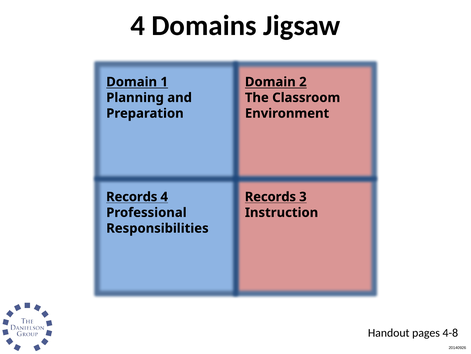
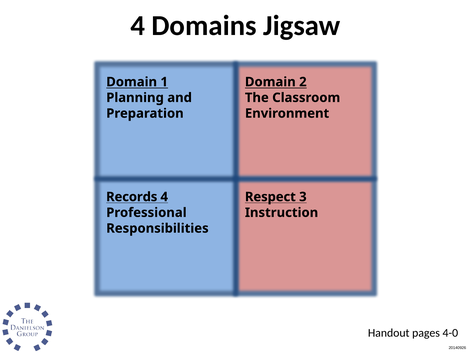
Records: Records -> Respect (270, 196)
4-8: 4-8 -> 4-0 (450, 332)
